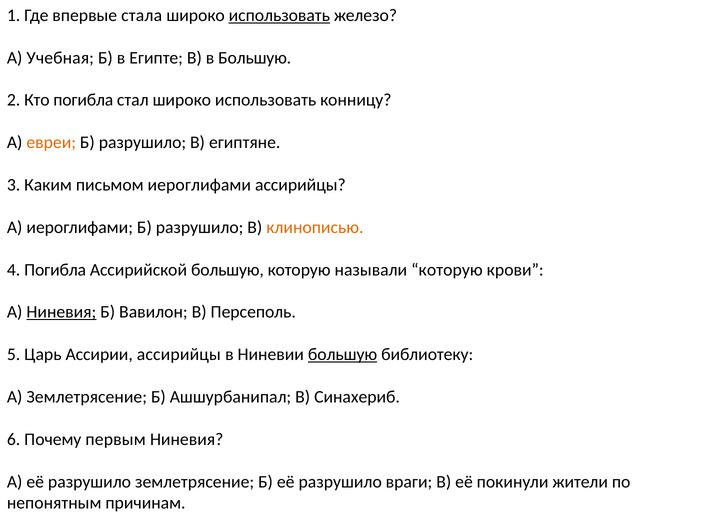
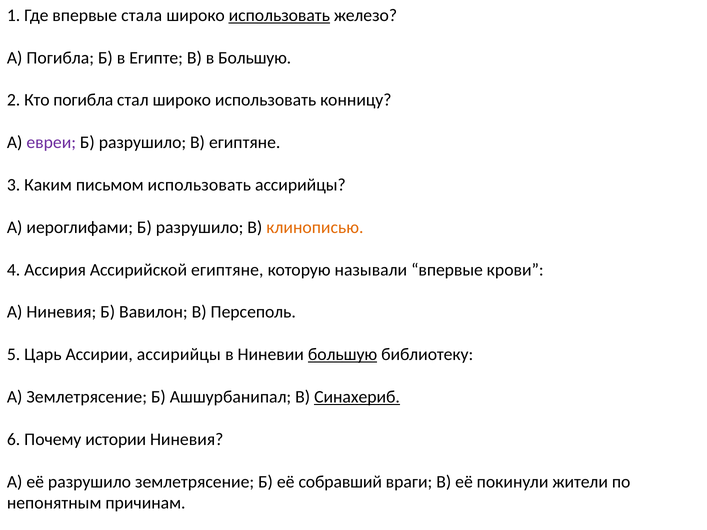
А Учебная: Учебная -> Погибла (60, 58)
евреи colour: orange -> purple (51, 143)
письмом иероглифами: иероглифами -> использовать (199, 185)
4 Погибла: Погибла -> Ассирия (55, 270)
Ассирийской большую: большую -> египтяне (227, 270)
называли которую: которую -> впервые (447, 270)
Ниневия underline: present -> none (61, 312)
Синахериб underline: none -> present (357, 397)
первым: первым -> истории (116, 439)
Б её разрушило: разрушило -> собравший (340, 482)
